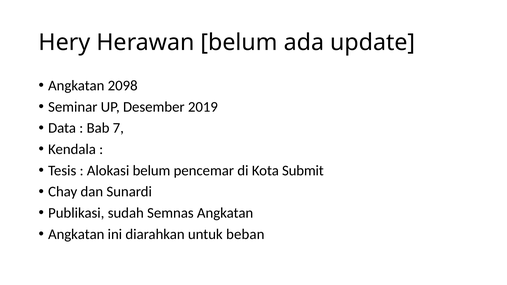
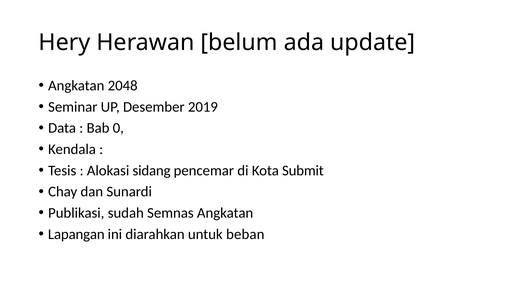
2098: 2098 -> 2048 (123, 86)
7: 7 -> 0 (118, 128)
Alokasi belum: belum -> sidang (152, 171)
Angkatan: Angkatan -> Lapangan (76, 234)
